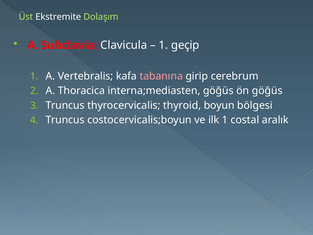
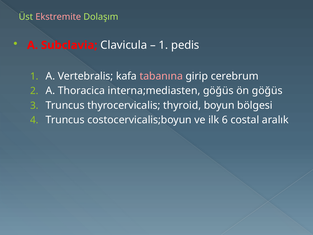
Ekstremite colour: white -> pink (58, 17)
geçip: geçip -> pedis (185, 45)
ilk 1: 1 -> 6 (225, 120)
